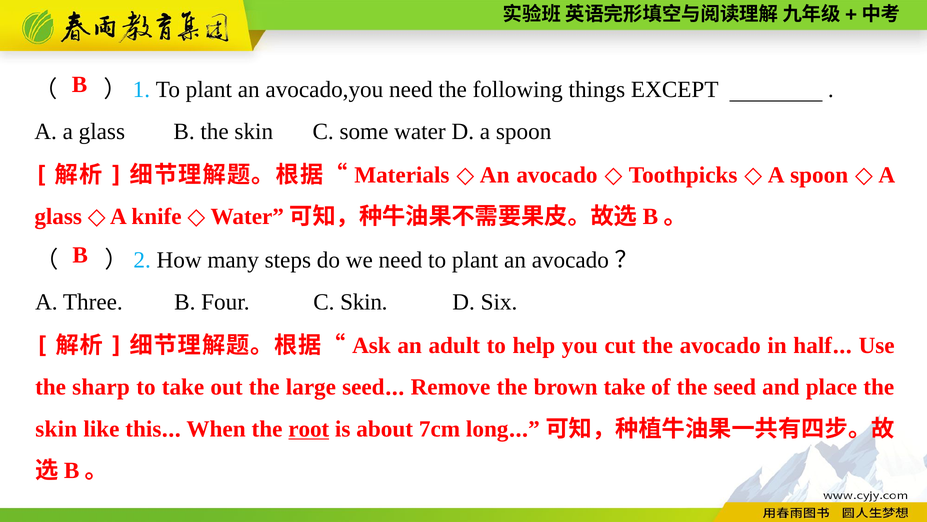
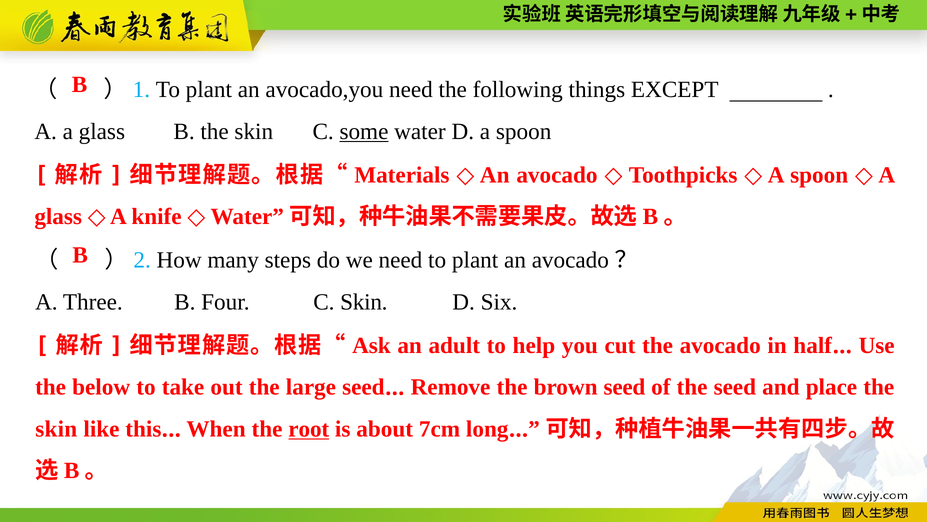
some underline: none -> present (364, 131)
sharp: sharp -> below (101, 387)
brown take: take -> seed (624, 387)
